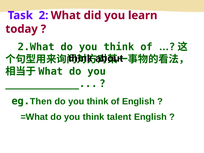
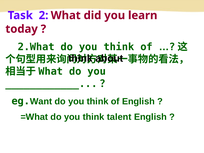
Then: Then -> Want (41, 101)
